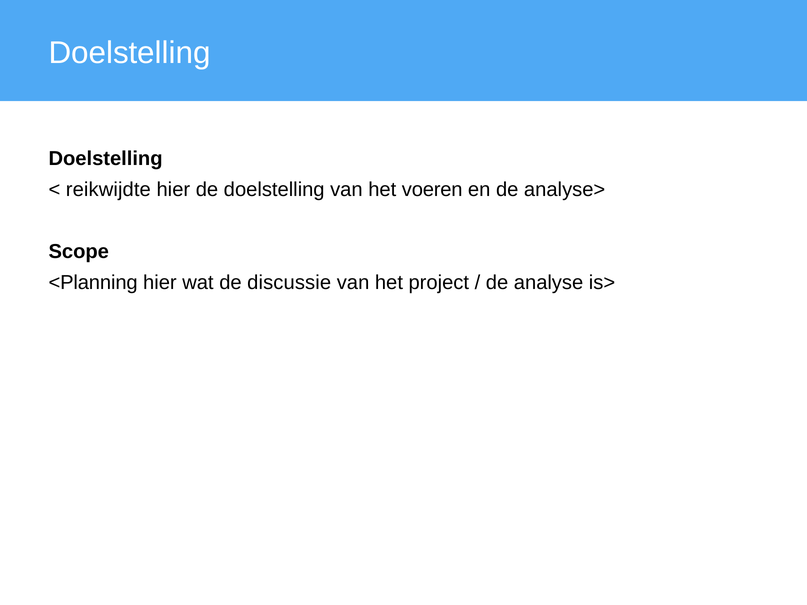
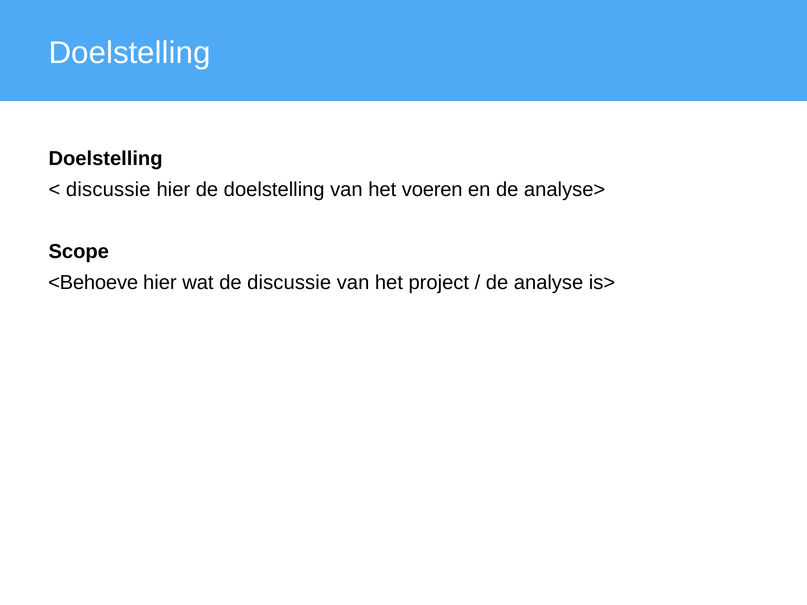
reikwijdte: reikwijdte -> discussie (108, 190)
<Planning: <Planning -> <Behoeve (93, 283)
